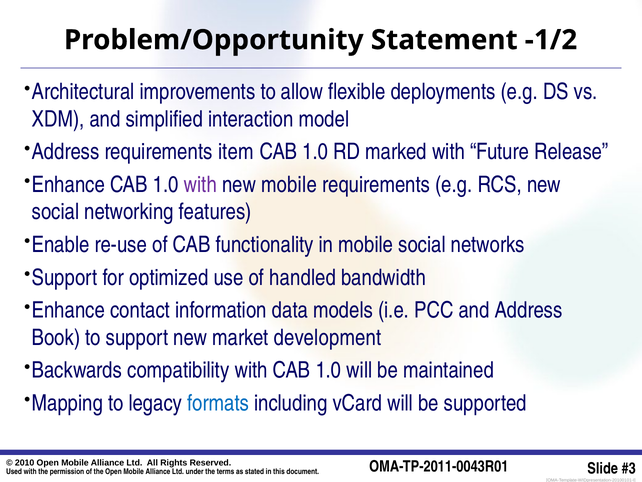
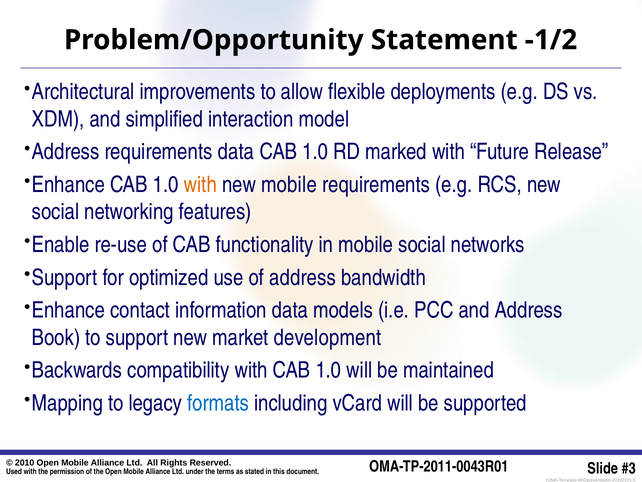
requirements item: item -> data (236, 152)
with colour: purple -> orange (200, 185)
of handled: handled -> address (303, 277)
